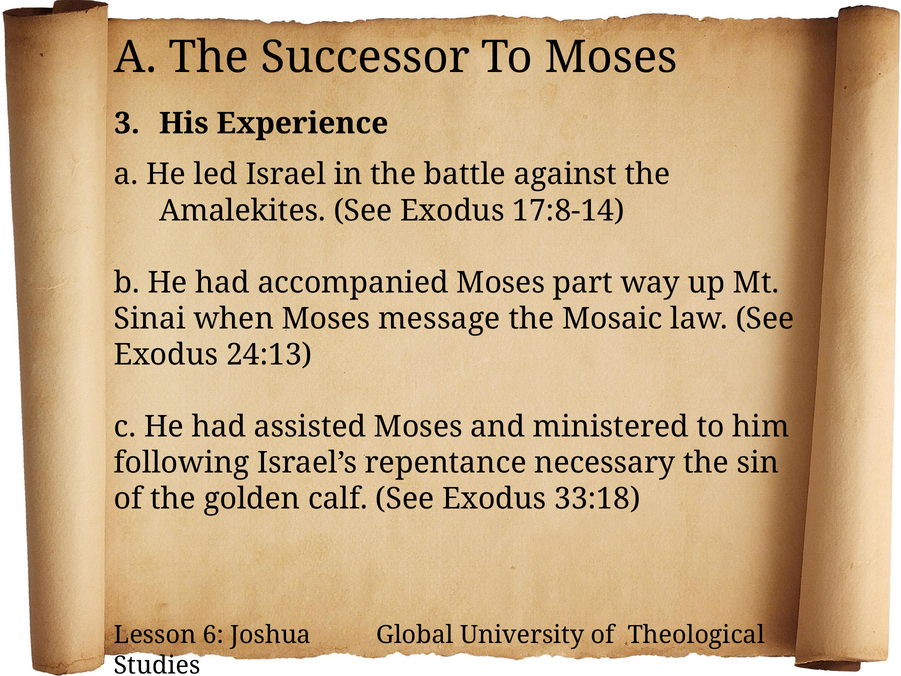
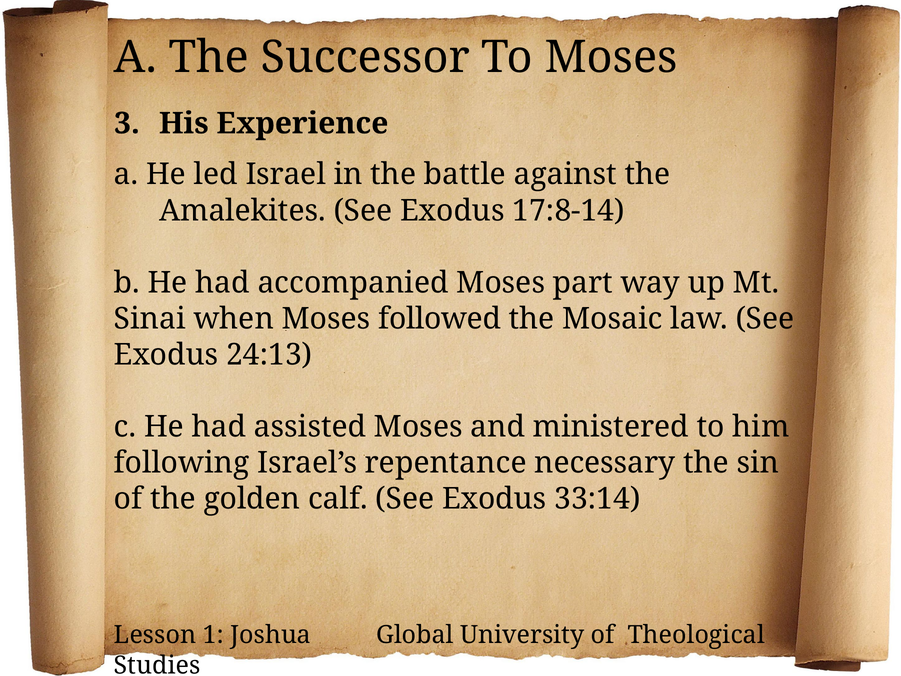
message: message -> followed (440, 319)
33:18: 33:18 -> 33:14 (597, 499)
6: 6 -> 1 (213, 635)
